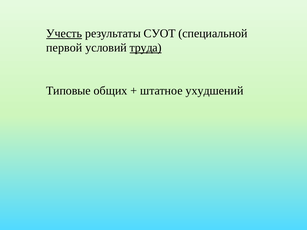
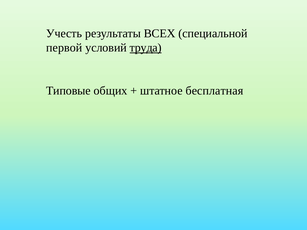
Учесть underline: present -> none (64, 33)
СУОТ: СУОТ -> ВСЕХ (160, 33)
ухудшений: ухудшений -> бесплатная (214, 91)
